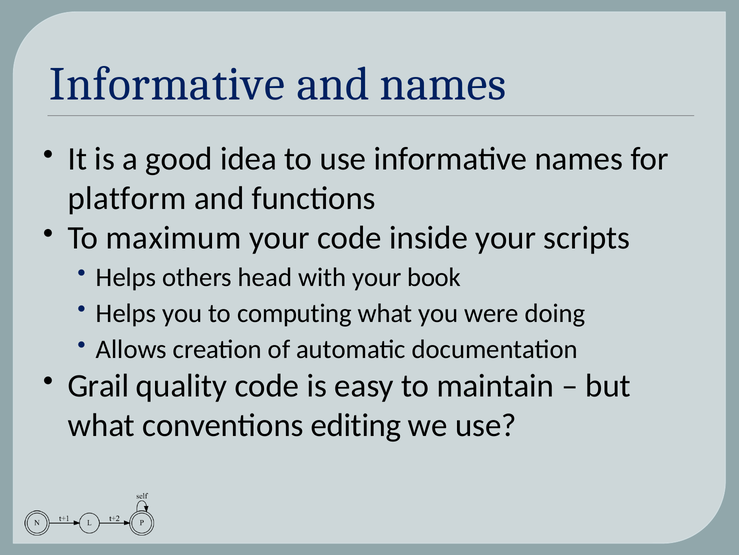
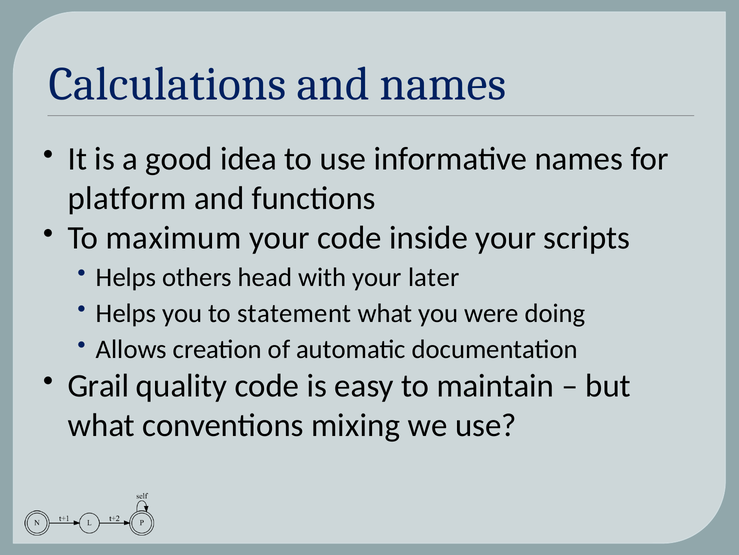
Informative: Informative -> Calculations (167, 84)
book: book -> later (434, 277)
computing: computing -> statement (294, 313)
editing: editing -> mixing (356, 425)
